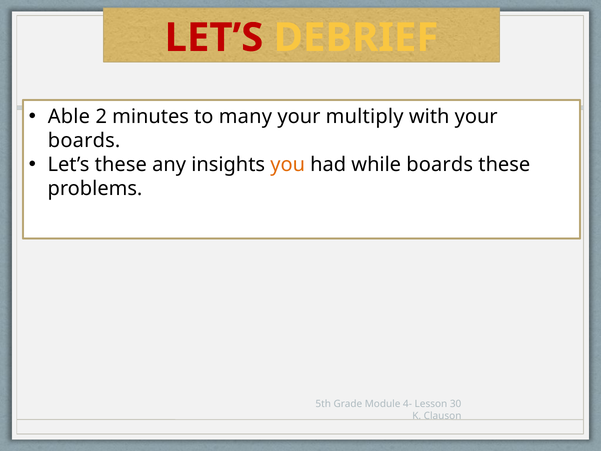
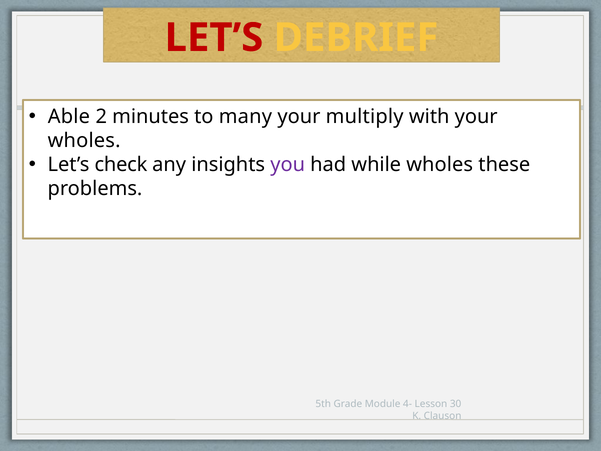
boards: boards -> wholes (84, 140)
Let’s these: these -> check (121, 165)
you colour: orange -> purple (288, 165)
while boards: boards -> wholes (440, 165)
